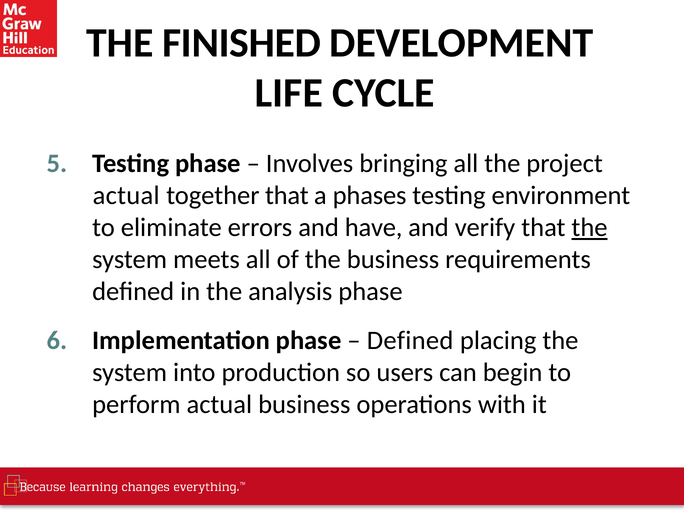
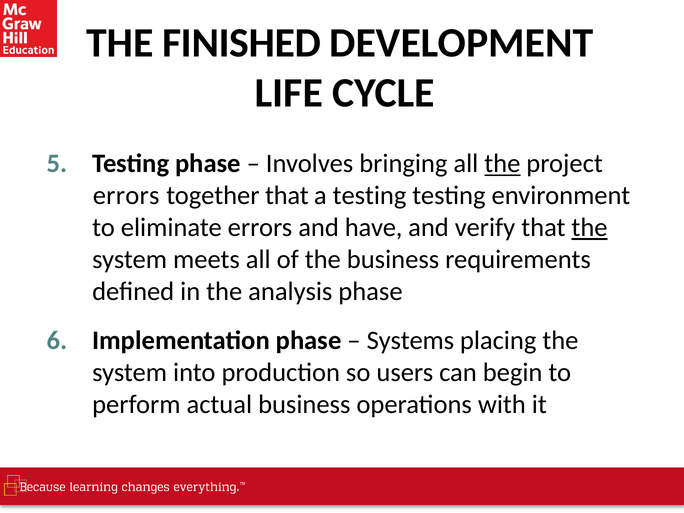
the underline: none -> present (502, 164)
actual: actual -> errors (126, 196)
a phases: phases -> testing (370, 196)
Defined: Defined -> Systems (410, 340)
